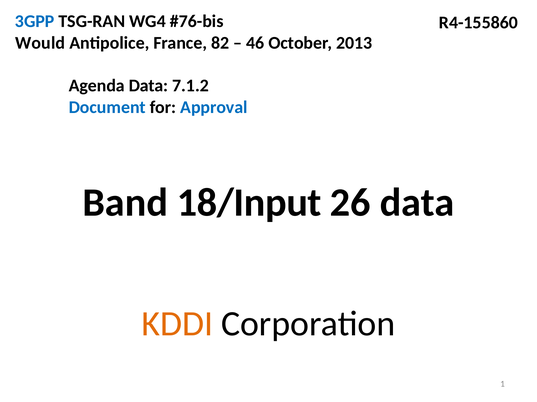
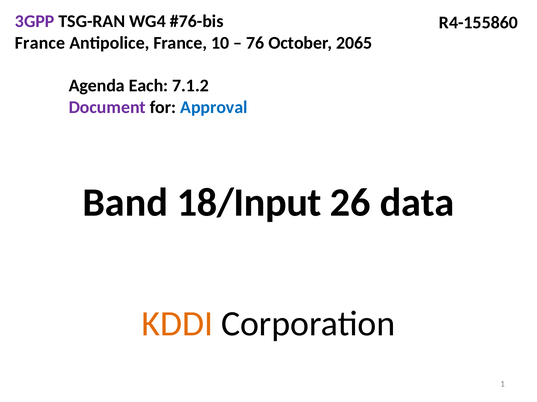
3GPP colour: blue -> purple (35, 21)
Would: Would -> France (40, 43)
82: 82 -> 10 (220, 43)
46: 46 -> 76 (255, 43)
2013: 2013 -> 2065 (354, 43)
Agenda Data: Data -> Each (149, 86)
Document colour: blue -> purple (107, 107)
